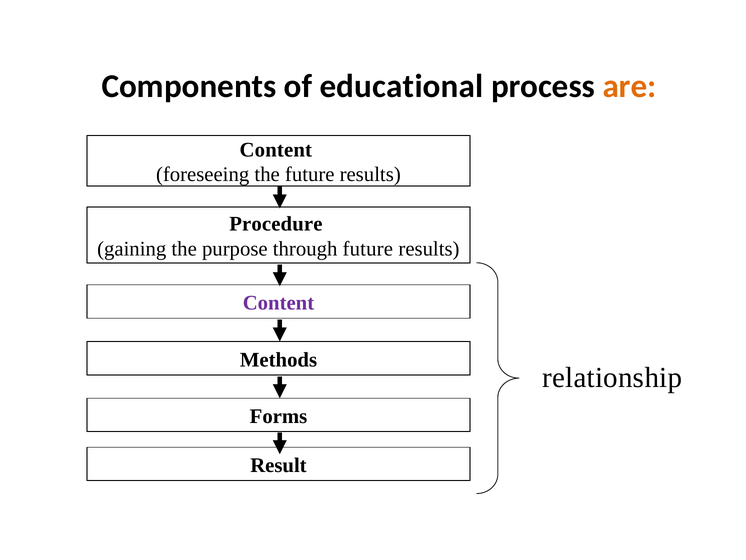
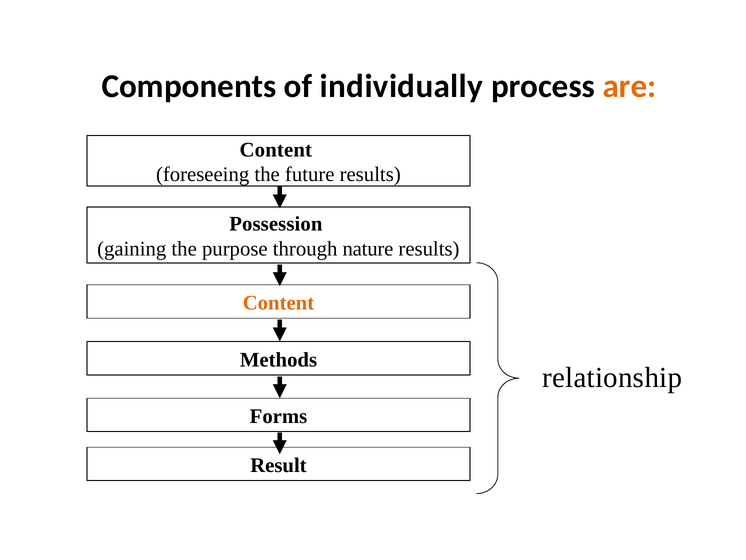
educational: educational -> individually (401, 86)
Procedure: Procedure -> Possession (276, 224)
through future: future -> nature (368, 249)
Content colour: purple -> orange (278, 303)
